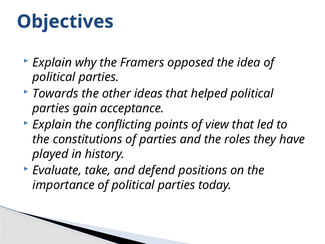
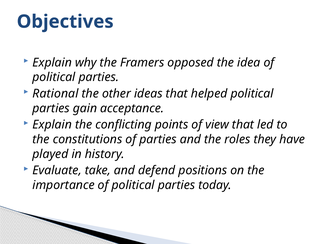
Towards: Towards -> Rational (55, 93)
